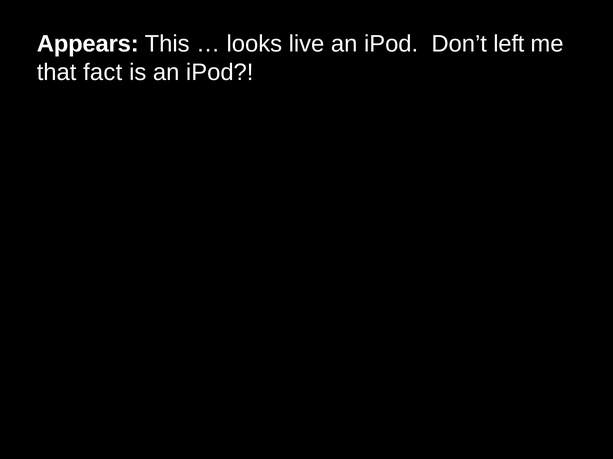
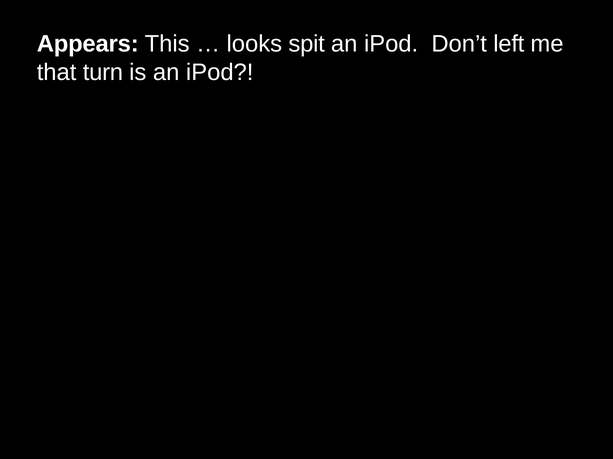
live: live -> spit (307, 44)
fact: fact -> turn (103, 73)
